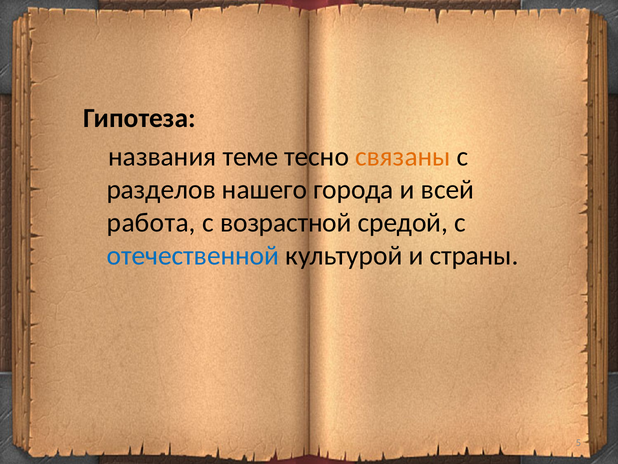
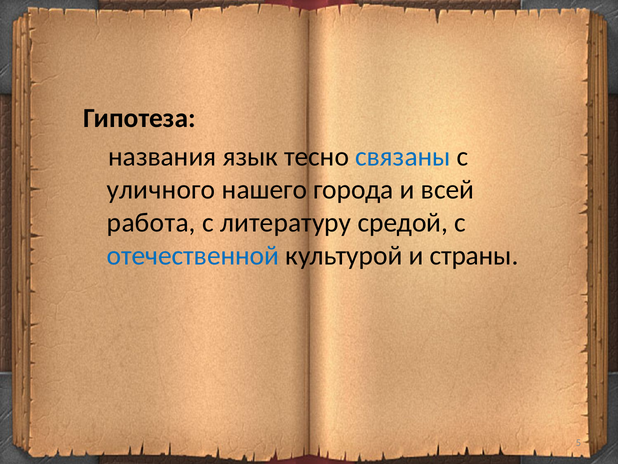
теме: теме -> язык (250, 157)
связаны colour: orange -> blue (403, 157)
разделов: разделов -> уличного (161, 189)
возрастной: возрастной -> литературу (286, 222)
